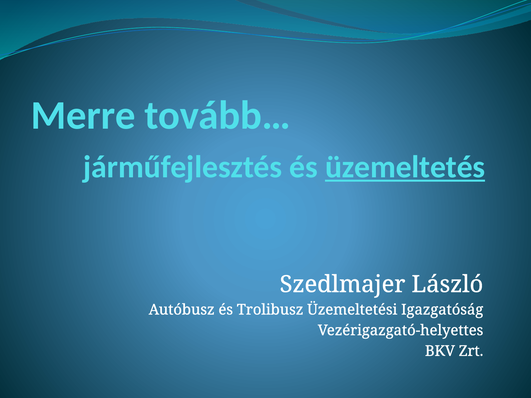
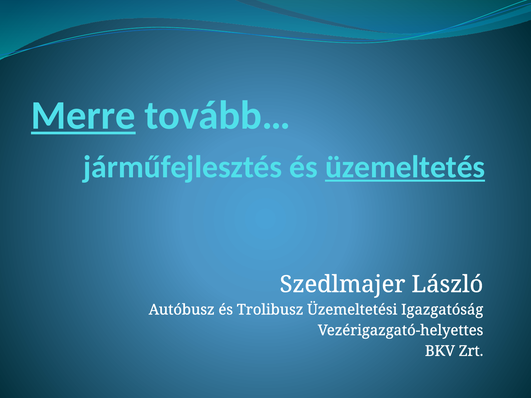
Merre underline: none -> present (83, 116)
